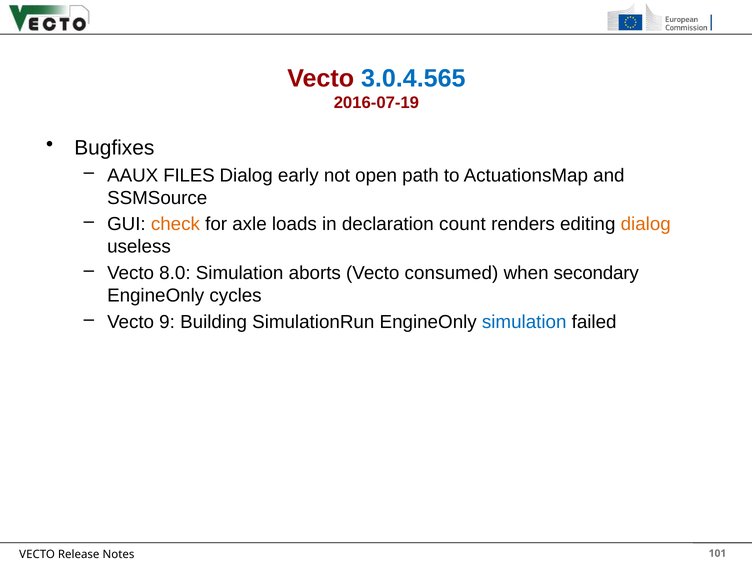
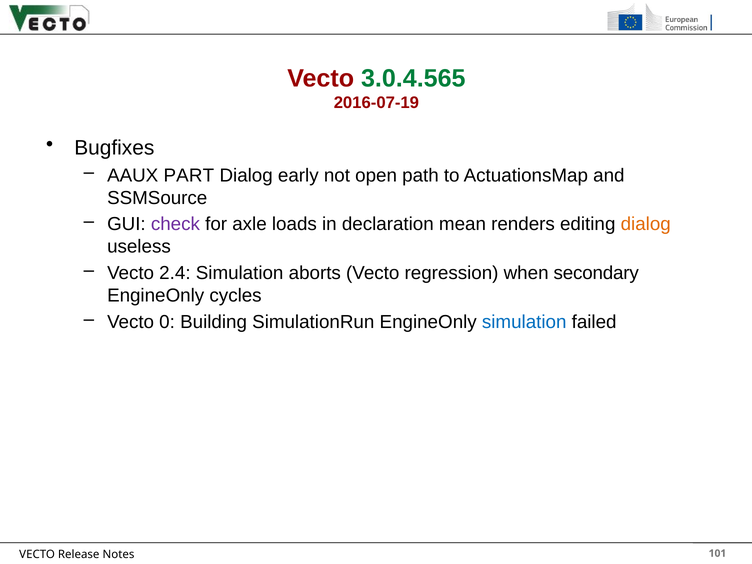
3.0.4.565 colour: blue -> green (413, 78)
FILES: FILES -> PART (189, 175)
check colour: orange -> purple (175, 224)
count: count -> mean (463, 224)
8.0: 8.0 -> 2.4 (175, 273)
consumed: consumed -> regression (452, 273)
9: 9 -> 0 (167, 322)
